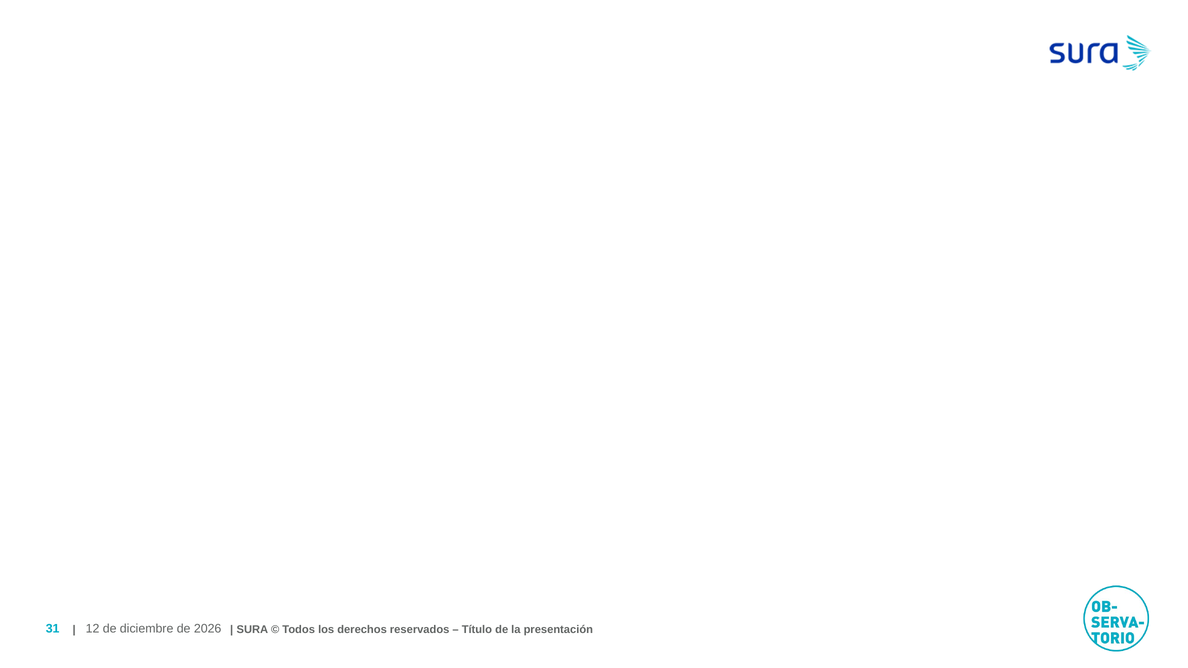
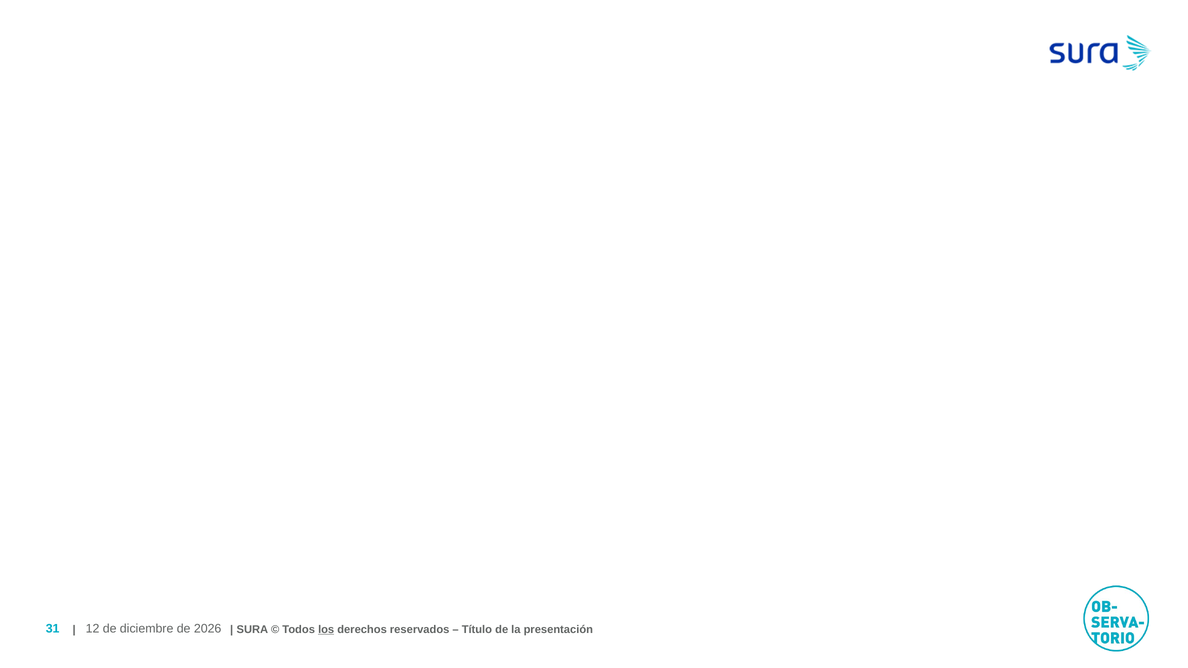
los underline: none -> present (326, 630)
